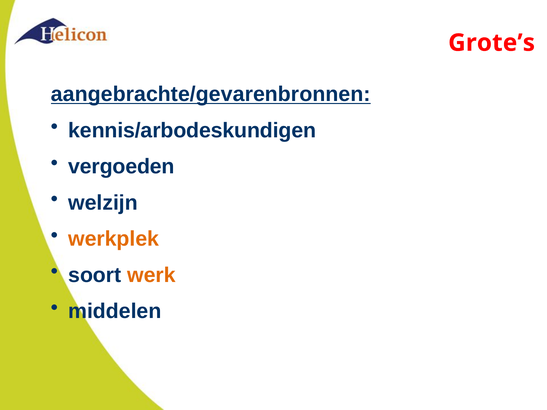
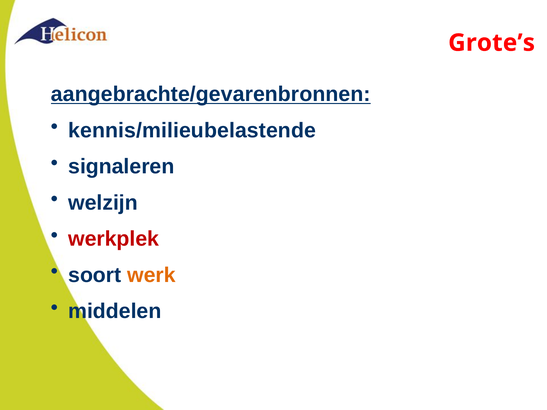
kennis/arbodeskundigen: kennis/arbodeskundigen -> kennis/milieubelastende (192, 131)
vergoeden: vergoeden -> signaleren (121, 167)
werkplek colour: orange -> red (114, 239)
